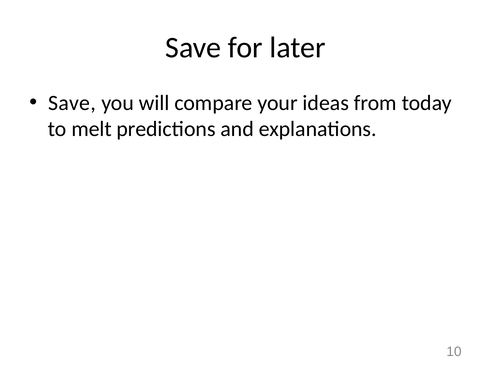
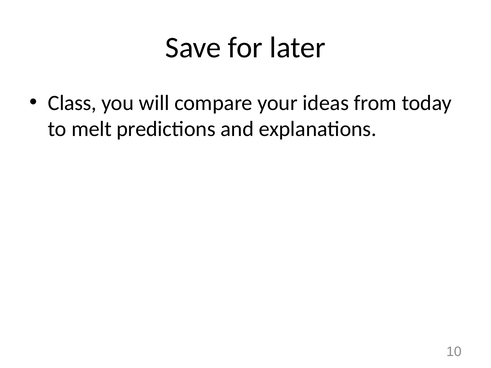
Save: Save -> Class (72, 103)
